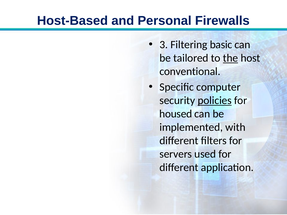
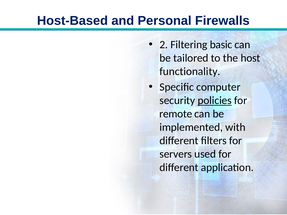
3: 3 -> 2 (164, 45)
the underline: present -> none (231, 58)
conventional: conventional -> functionality (190, 72)
housed: housed -> remote (176, 114)
